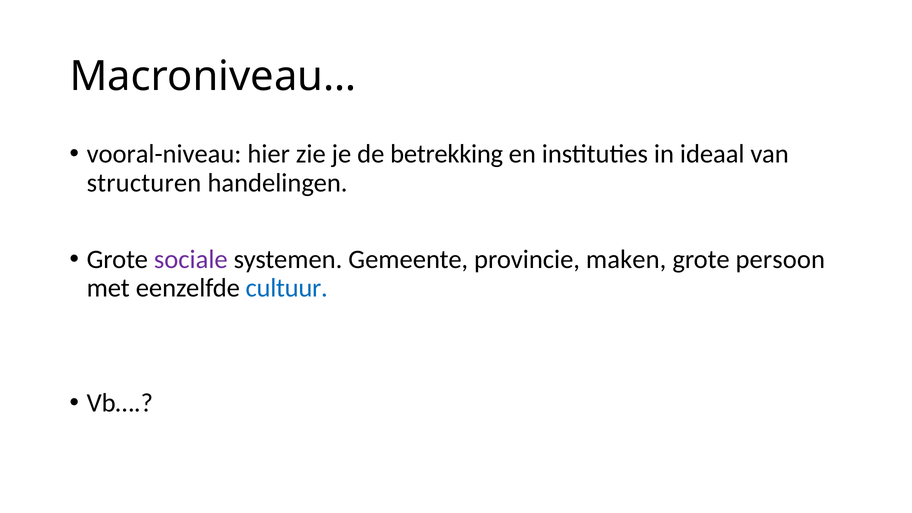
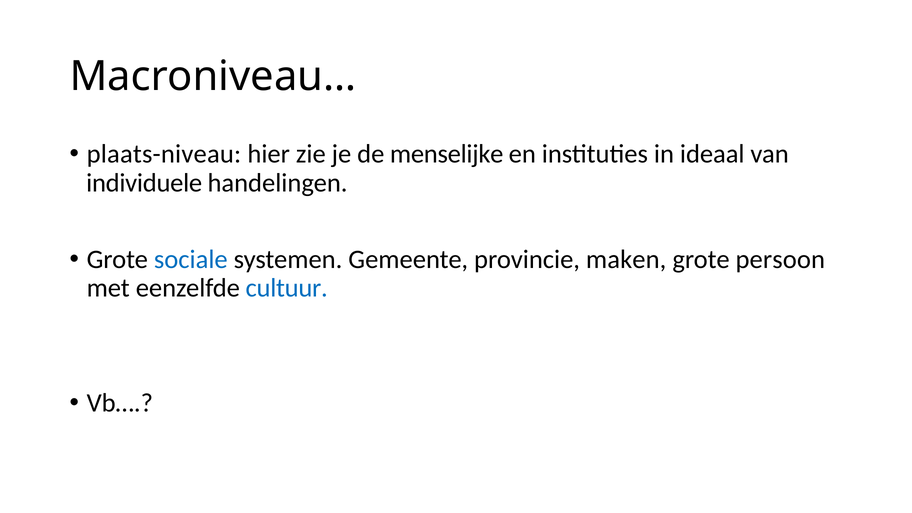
vooral-niveau: vooral-niveau -> plaats-niveau (164, 154)
betrekking: betrekking -> menselijke (447, 154)
structuren: structuren -> individuele (144, 183)
sociale colour: purple -> blue (191, 259)
